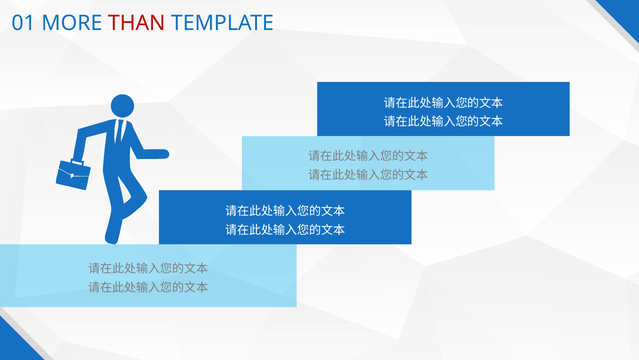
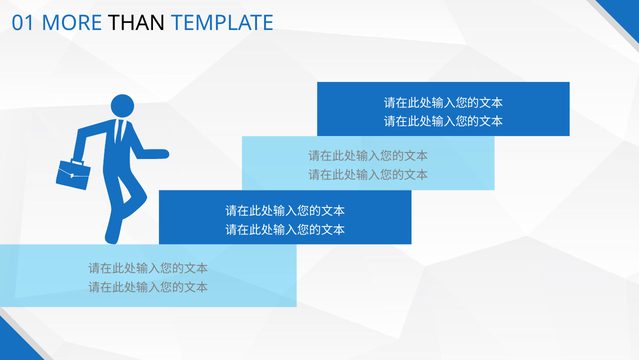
THAN colour: red -> black (137, 23)
